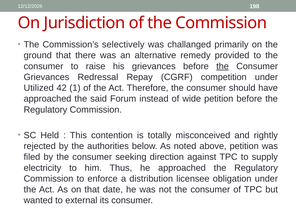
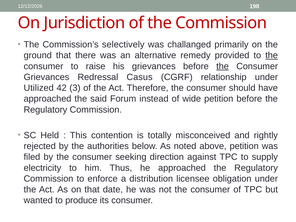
the underline: none -> present (272, 55)
Repay: Repay -> Casus (140, 77)
competition: competition -> relationship (224, 77)
1: 1 -> 3 (75, 88)
external: external -> produce (81, 200)
